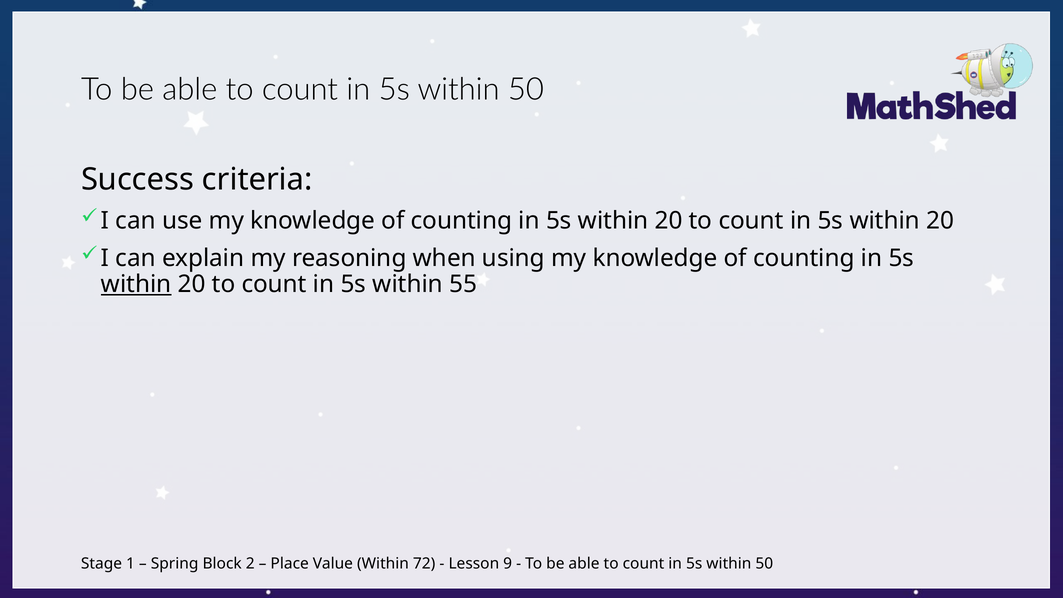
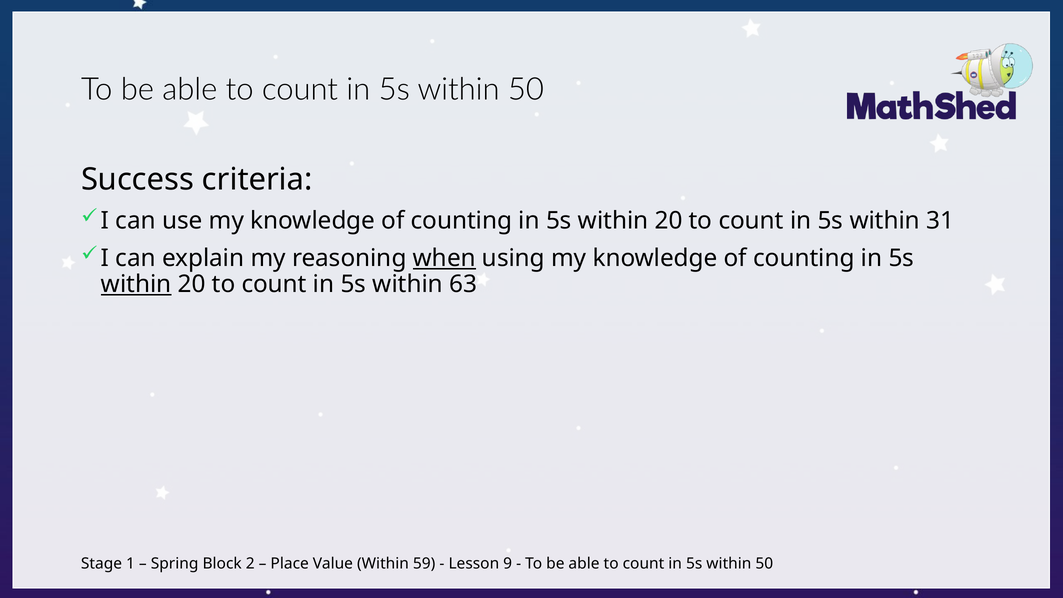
20: 20 -> 31 (940, 221)
when underline: none -> present (444, 258)
55: 55 -> 63 (463, 284)
72: 72 -> 59 (424, 563)
